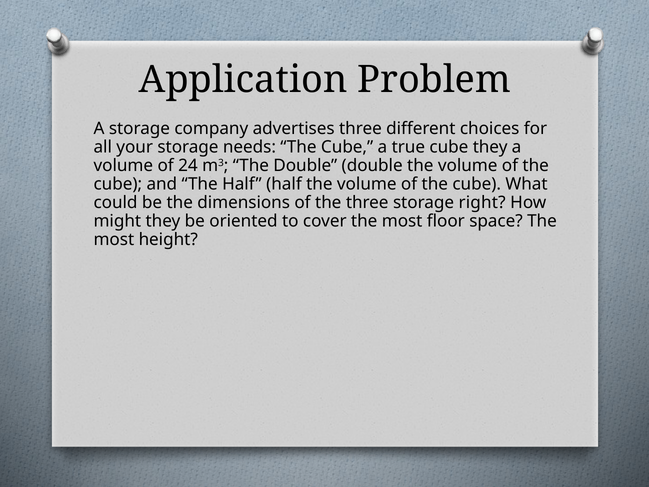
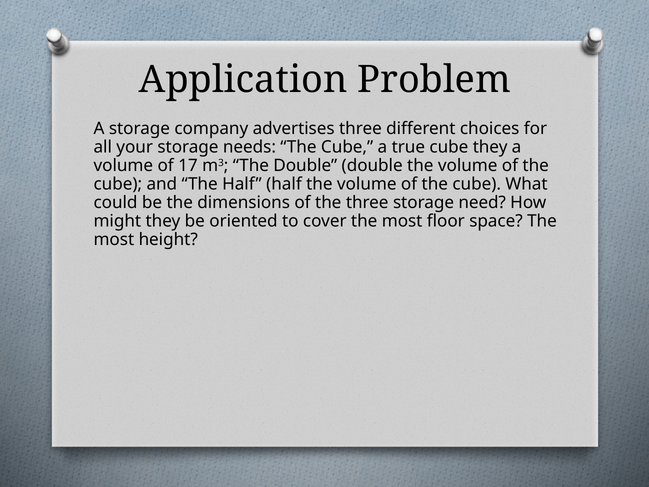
24: 24 -> 17 (188, 166)
right: right -> need (482, 203)
